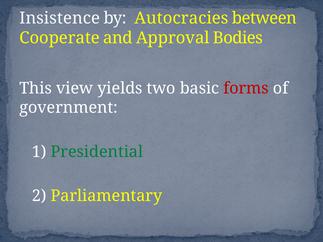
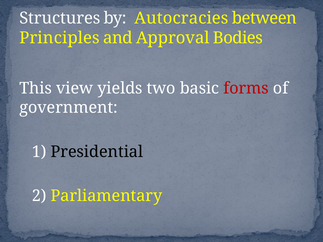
Insistence: Insistence -> Structures (60, 18)
Cooperate: Cooperate -> Principles (60, 38)
Presidential colour: green -> black (97, 152)
